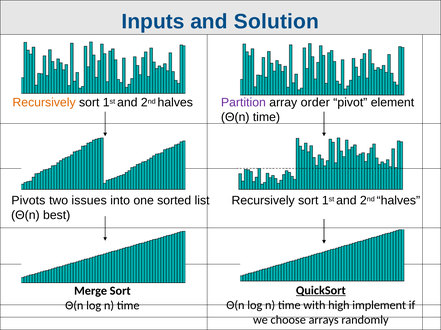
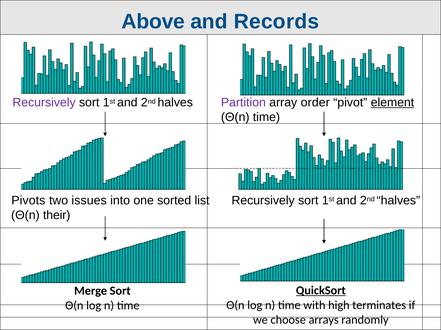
Inputs: Inputs -> Above (153, 22)
Solution: Solution -> Records (276, 22)
Recursively colour: orange -> purple (44, 103)
element underline: none -> present (392, 103)
best: best -> their (57, 216)
implement: implement -> terminates (379, 306)
